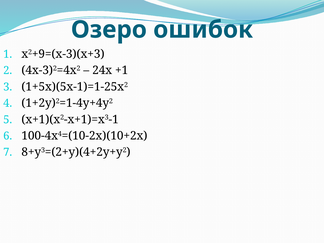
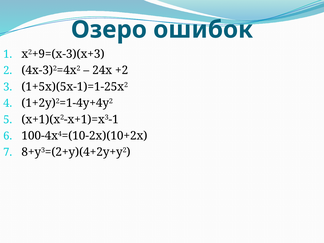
+1: +1 -> +2 (122, 70)
